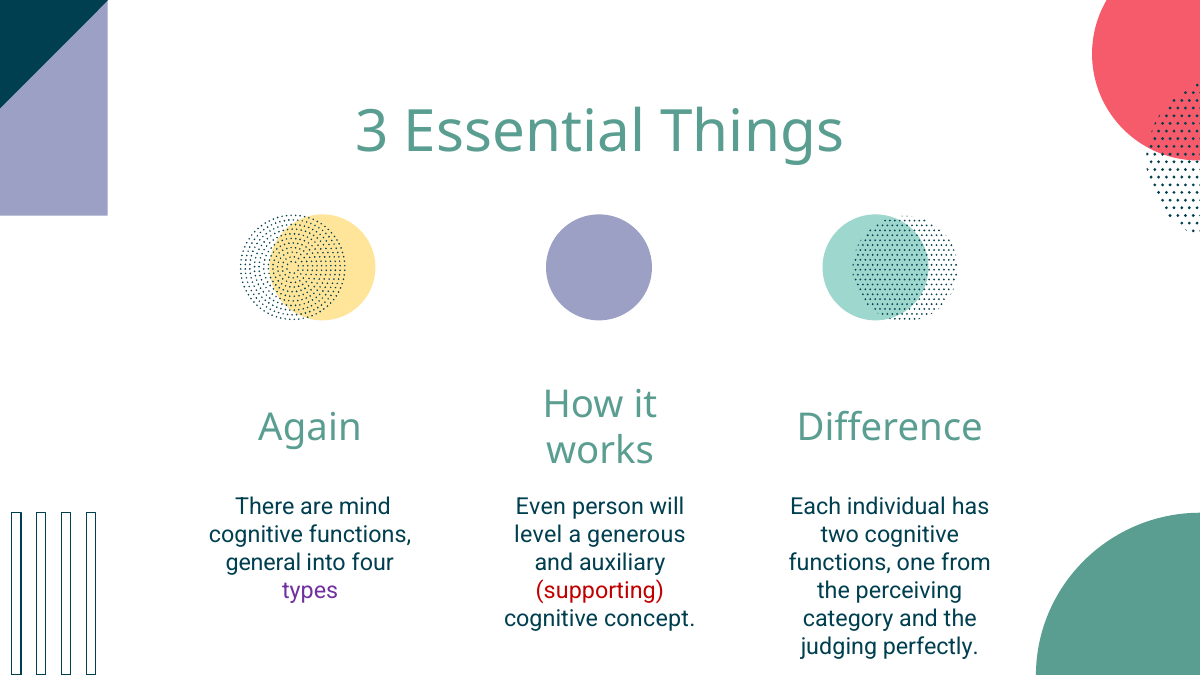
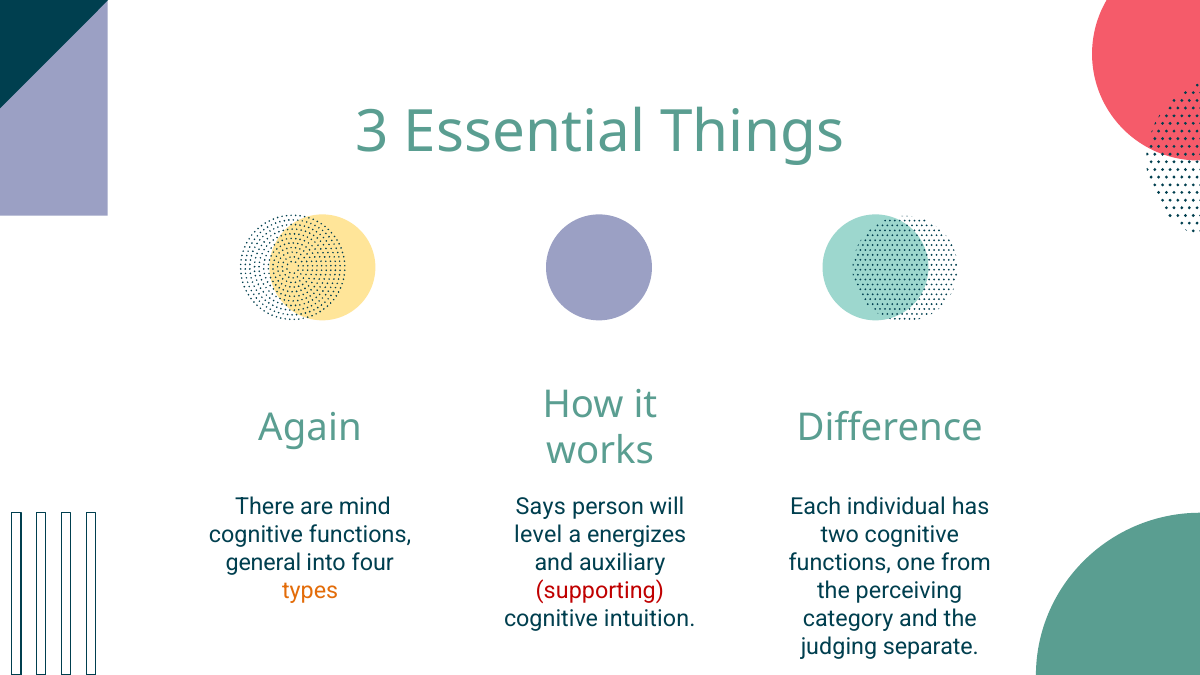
Even: Even -> Says (541, 507)
generous: generous -> energizes (637, 535)
types colour: purple -> orange (310, 591)
concept: concept -> intuition (650, 619)
perfectly: perfectly -> separate (931, 647)
